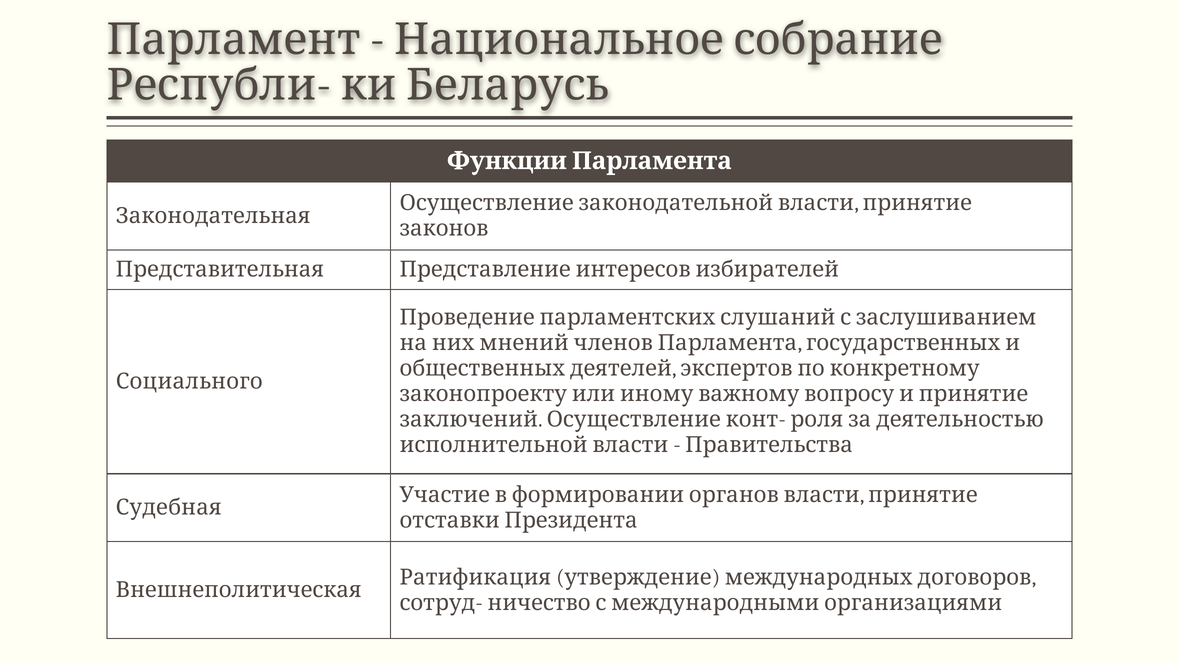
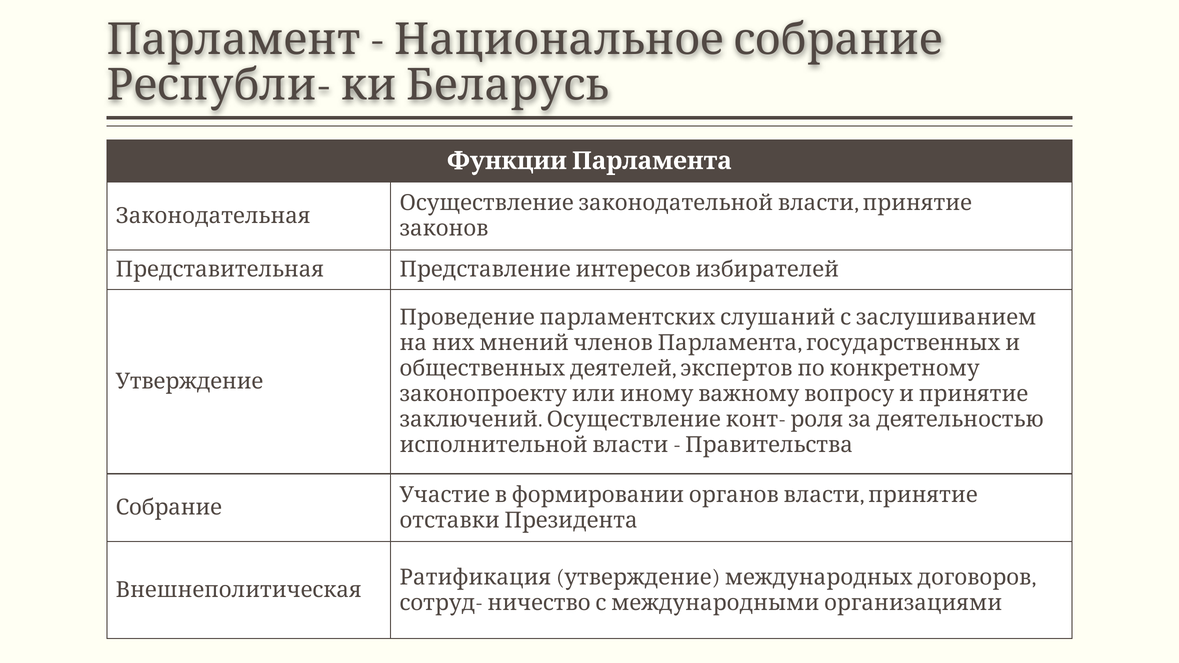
Социального: Социального -> Утверждение (189, 381)
Судебная: Судебная -> Собрание (169, 508)
